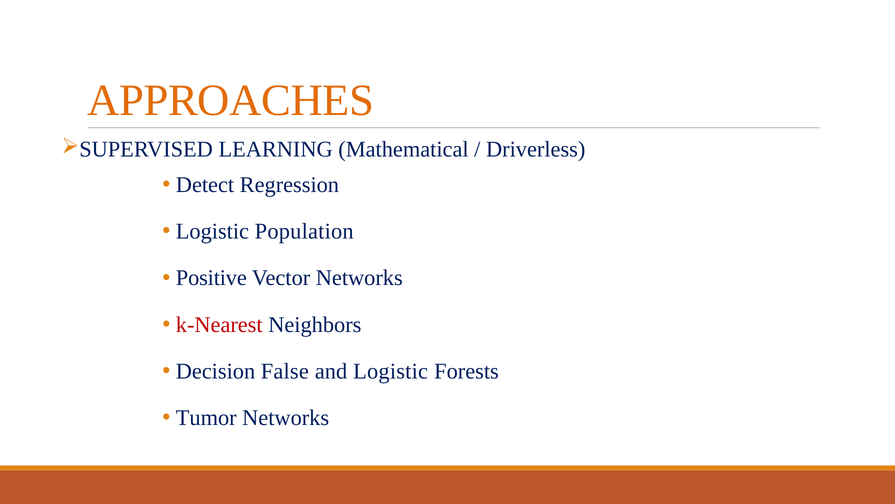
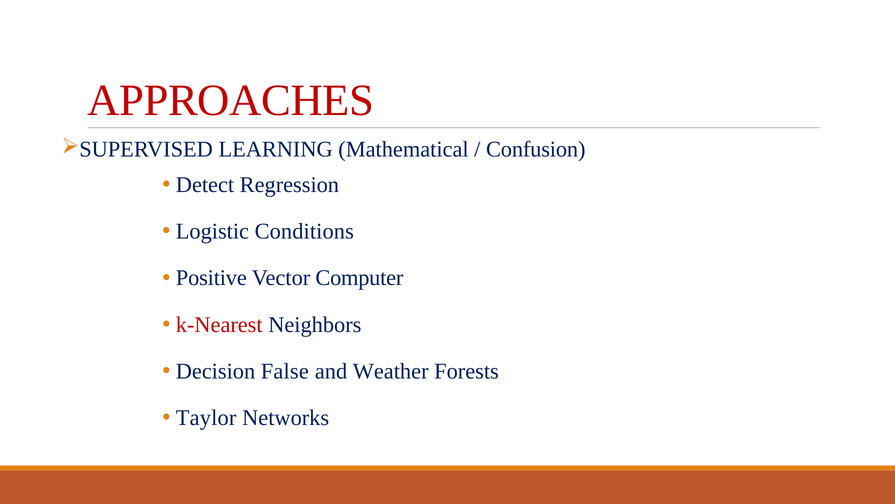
APPROACHES colour: orange -> red (231, 100)
Driverless: Driverless -> Confusion (536, 149)
Population: Population -> Conditions (304, 231)
Vector Networks: Networks -> Computer (359, 278)
and Logistic: Logistic -> Weather (391, 371)
Tumor: Tumor -> Taylor (206, 417)
